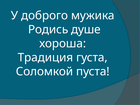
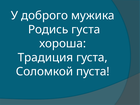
Родись душе: душе -> густа (86, 29)
